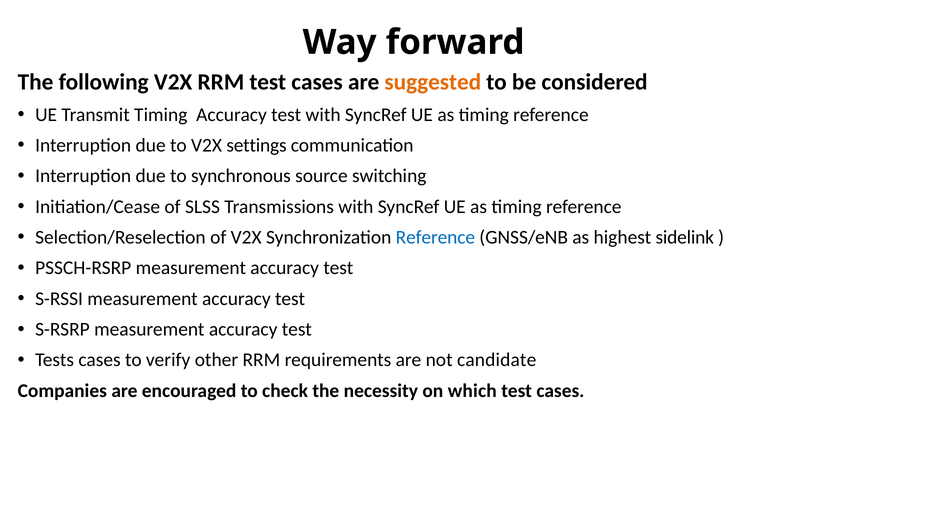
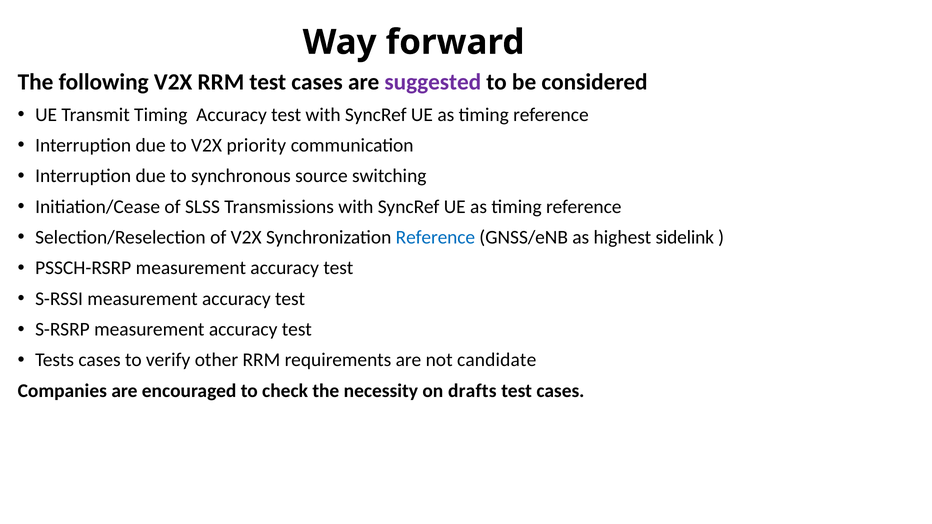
suggested colour: orange -> purple (433, 82)
settings: settings -> priority (256, 145)
which: which -> drafts (472, 391)
